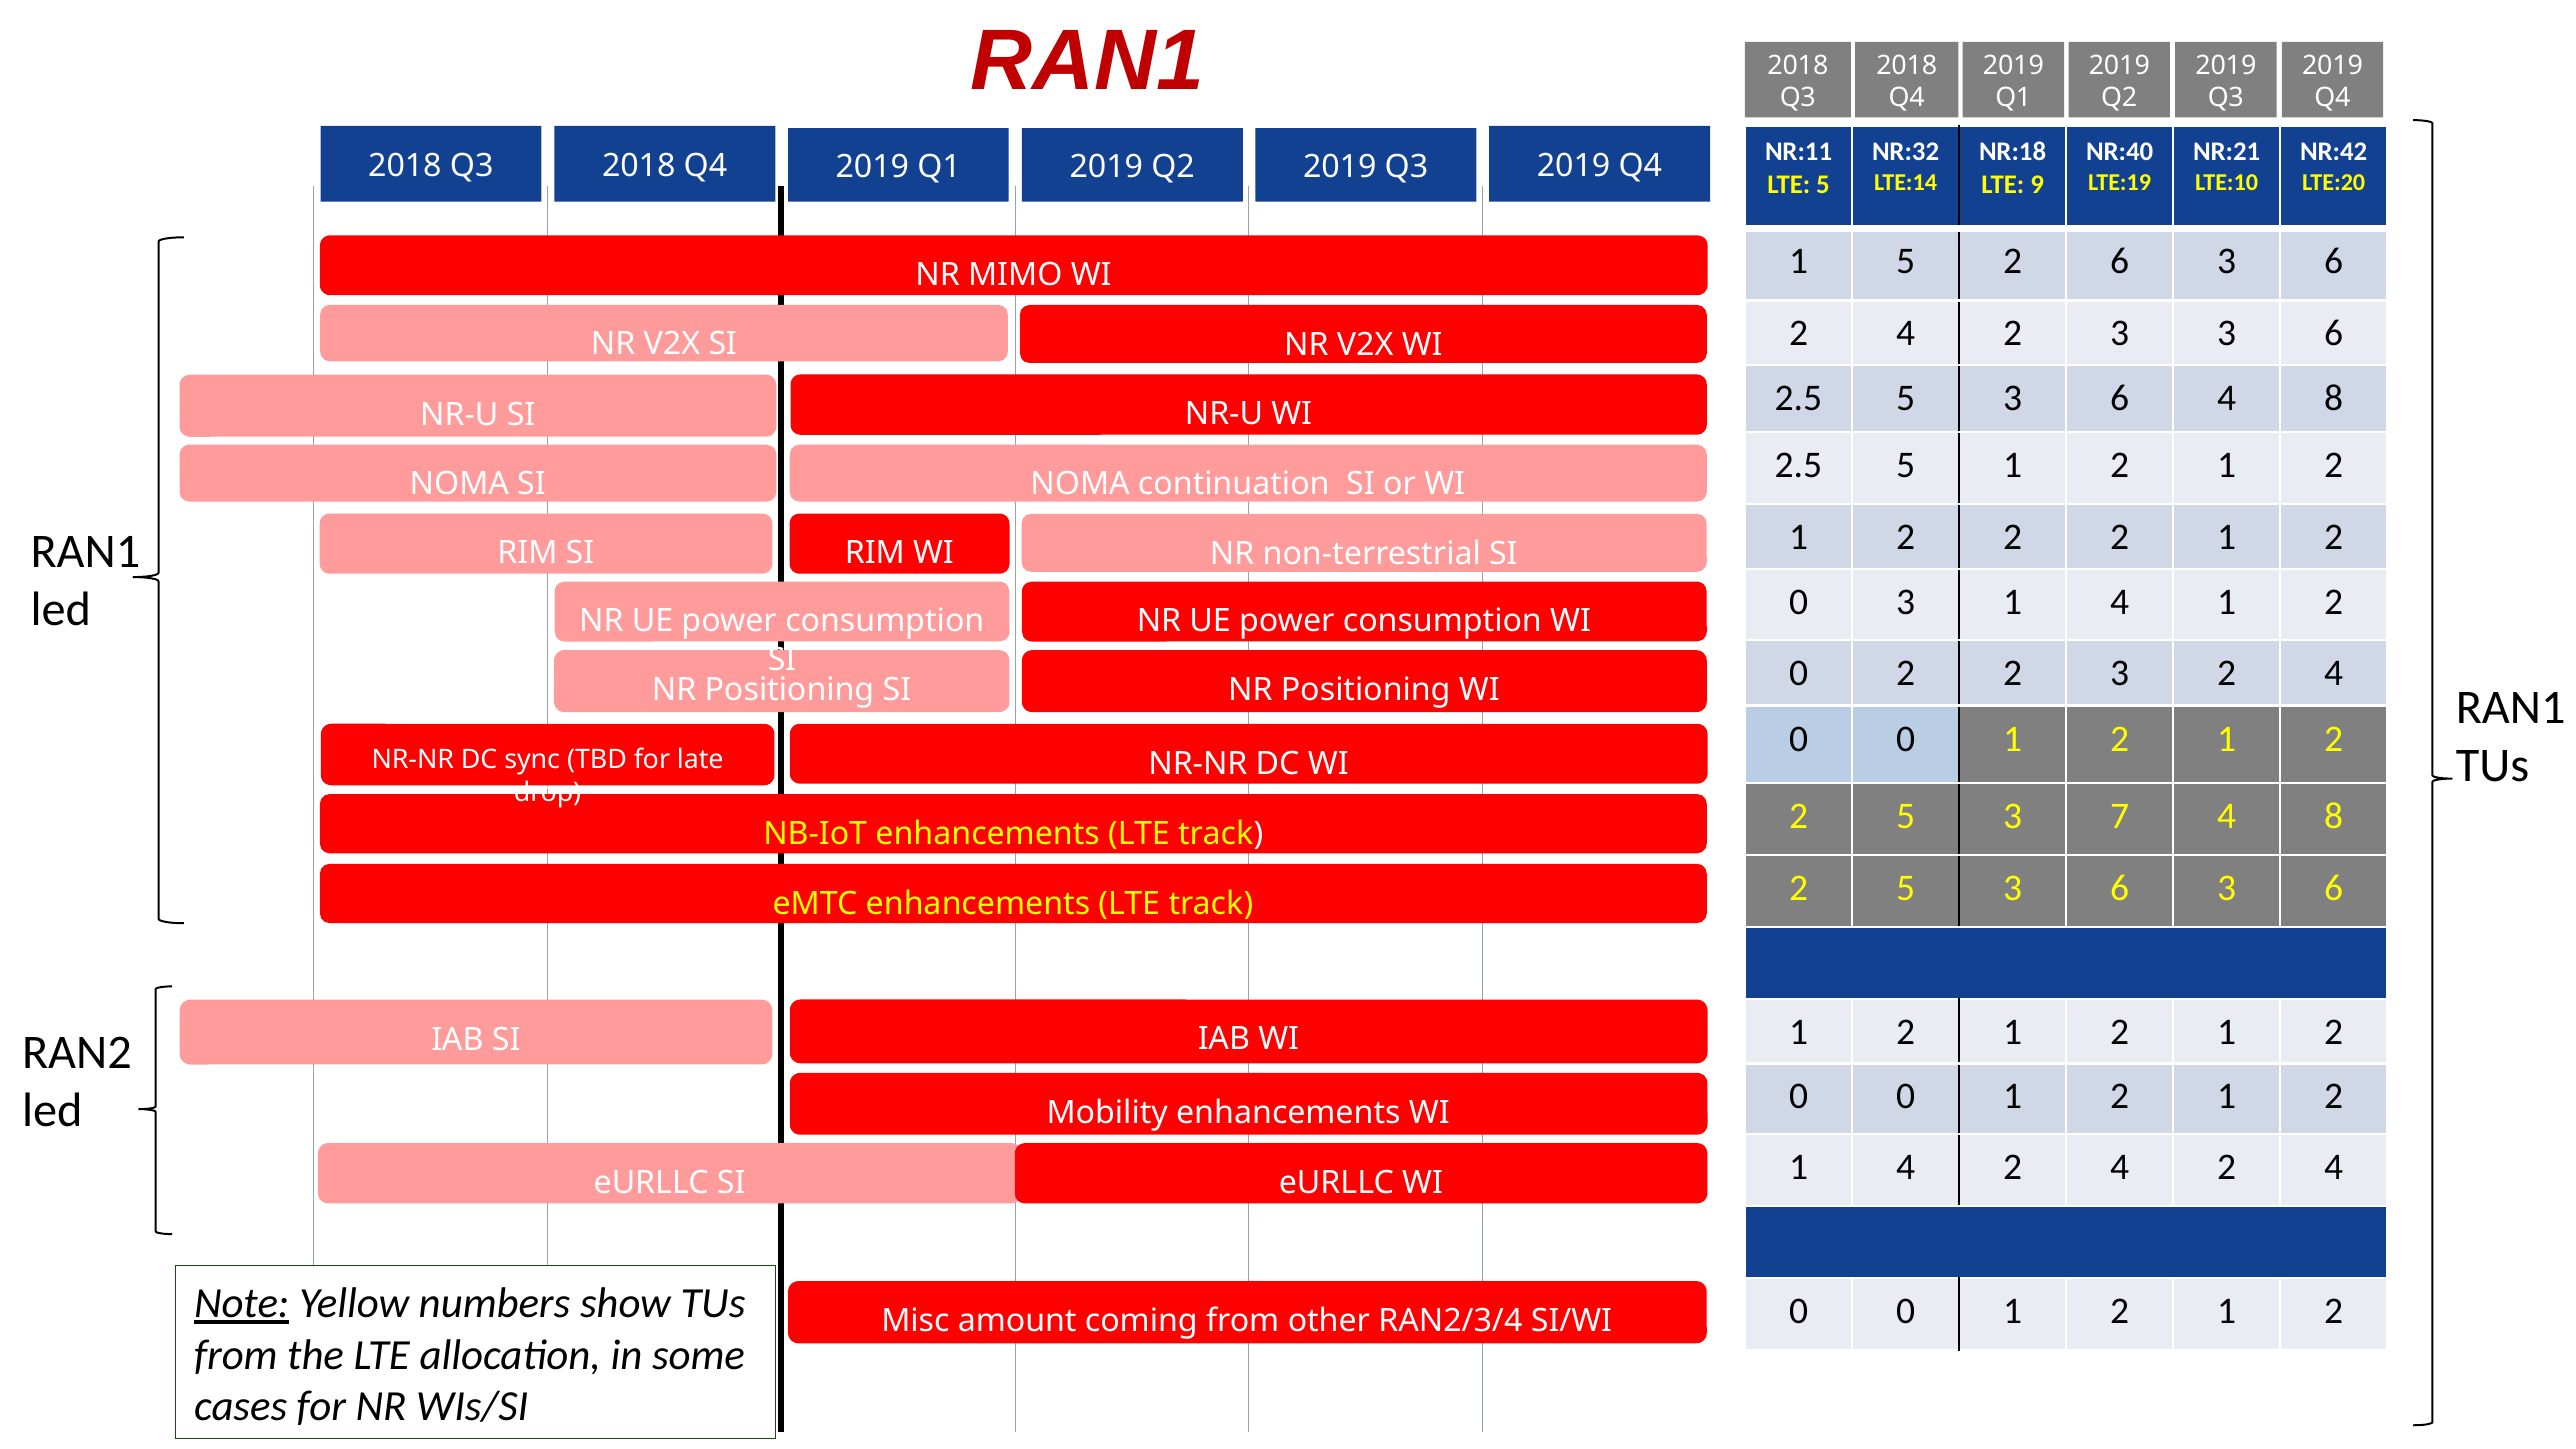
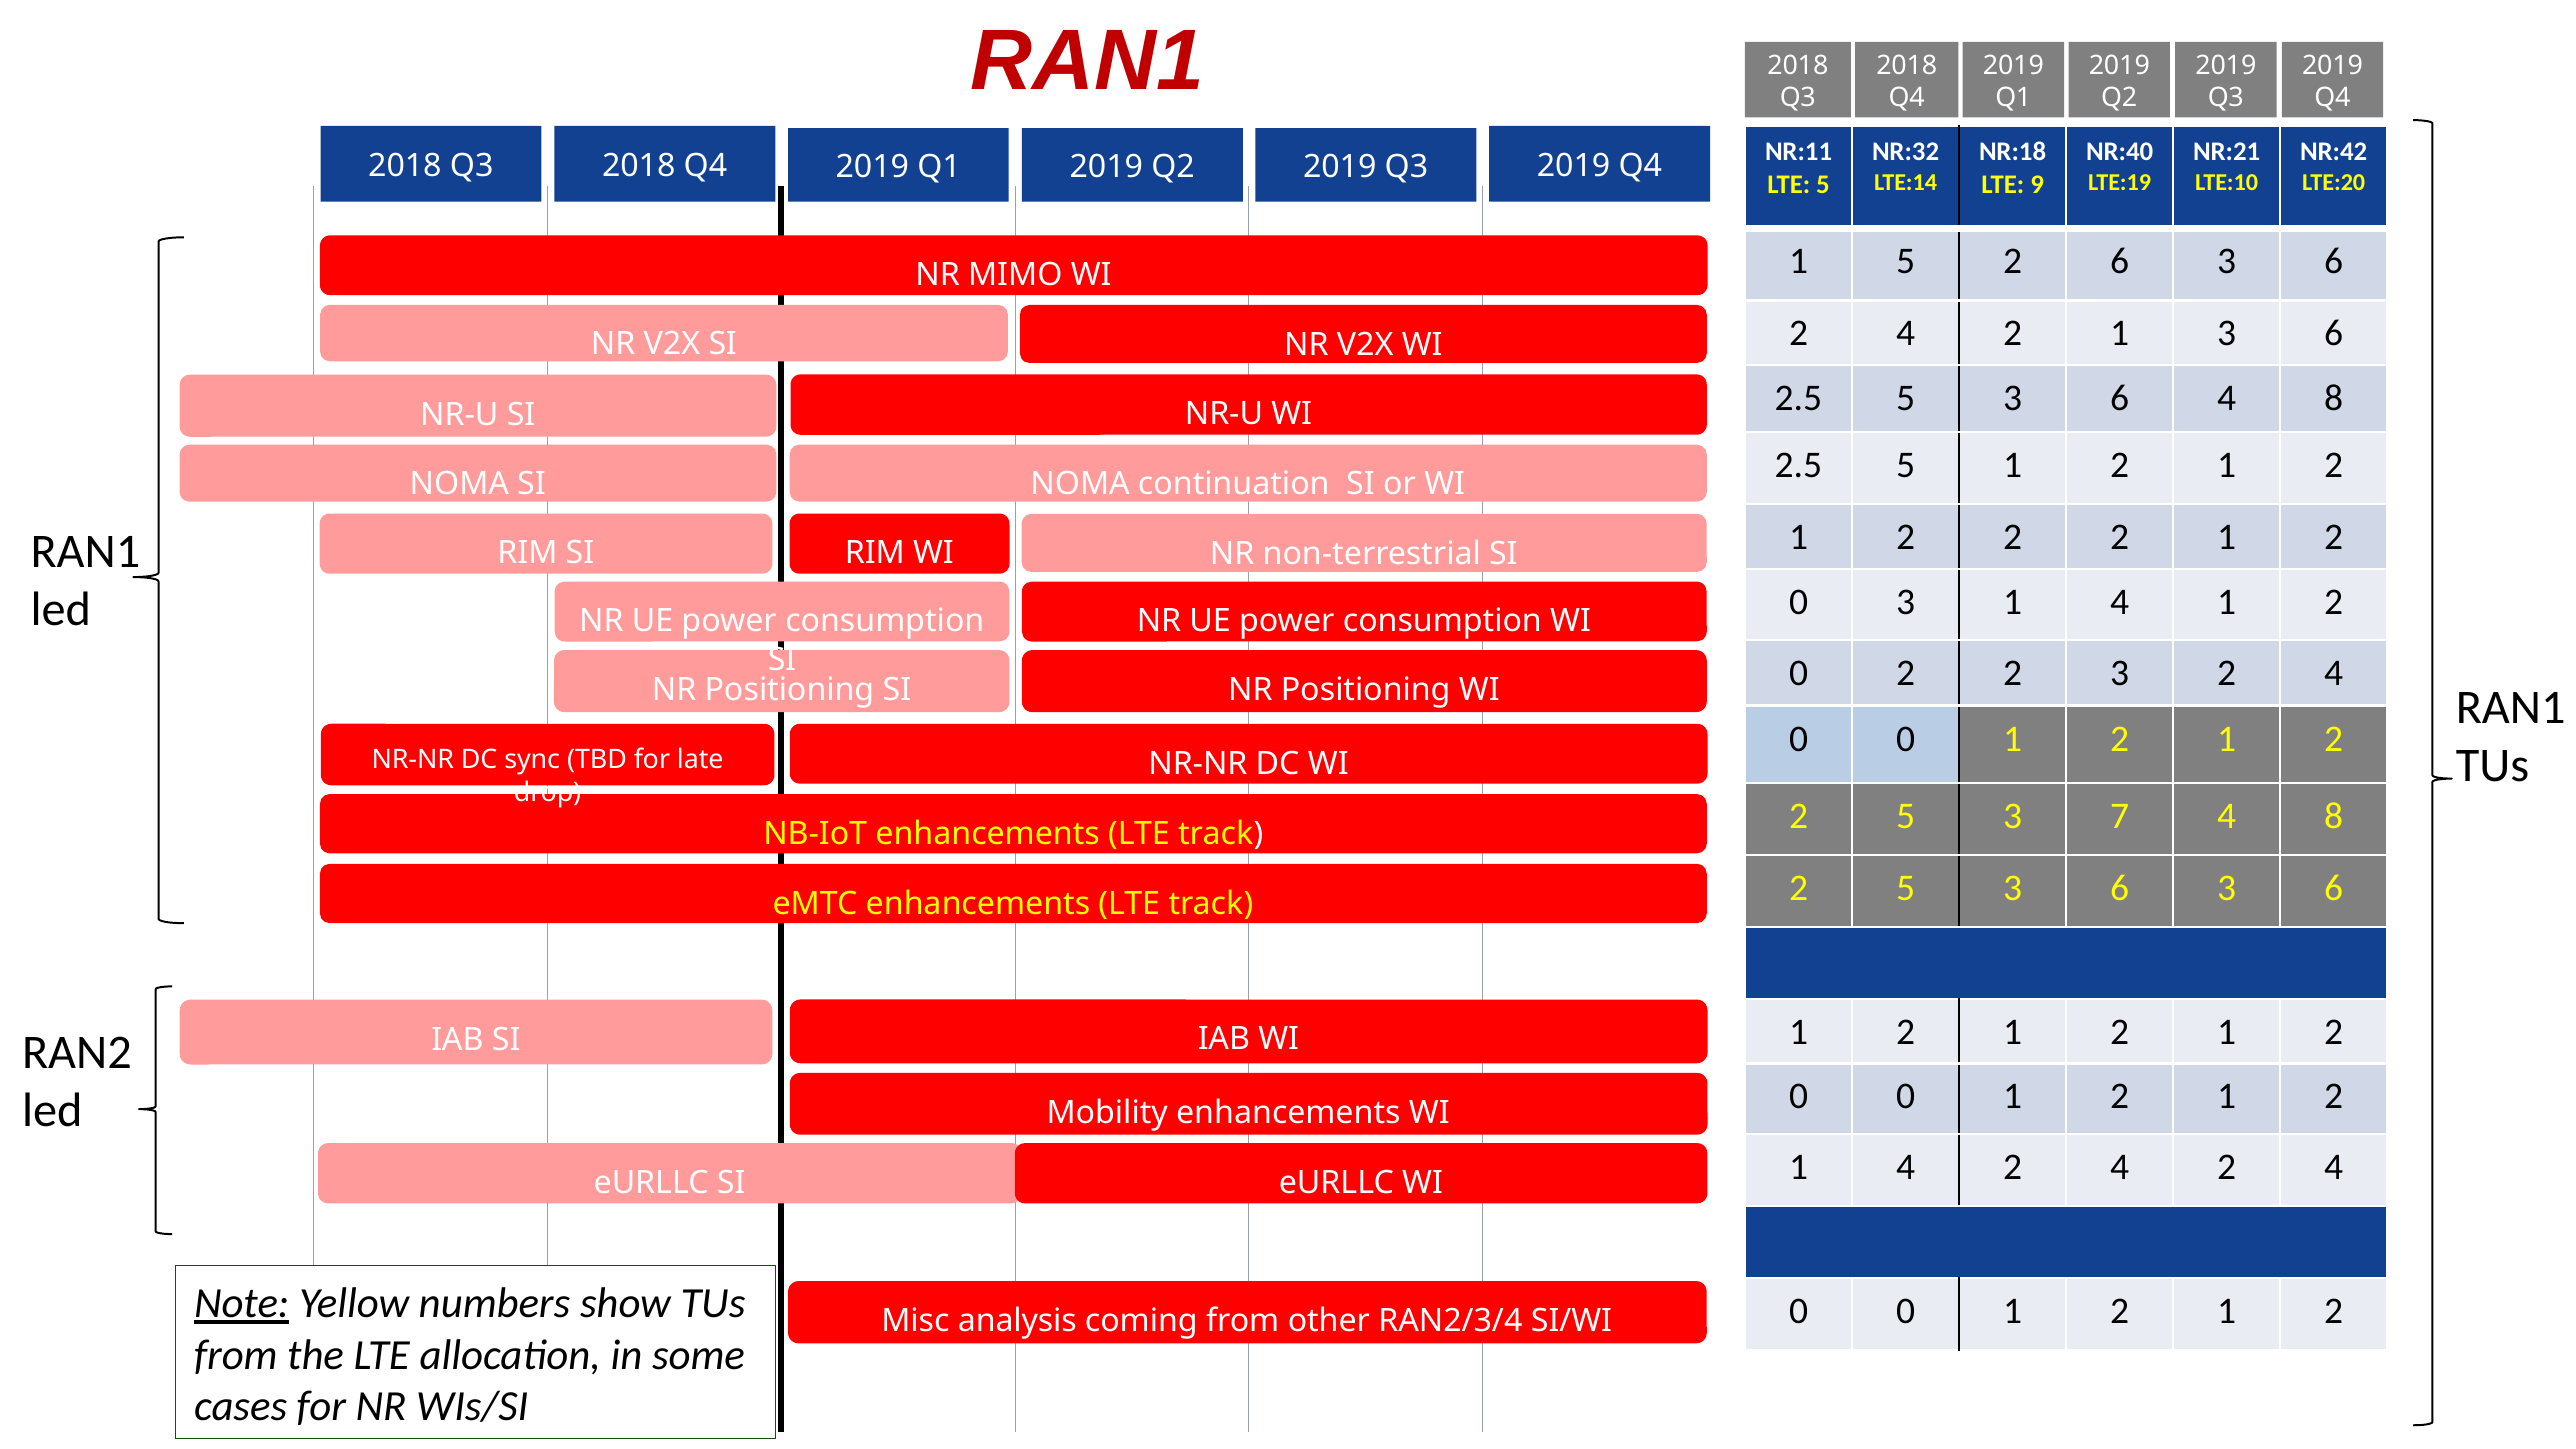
4 2 3: 3 -> 1 (2120, 334)
amount: amount -> analysis (1017, 1321)
